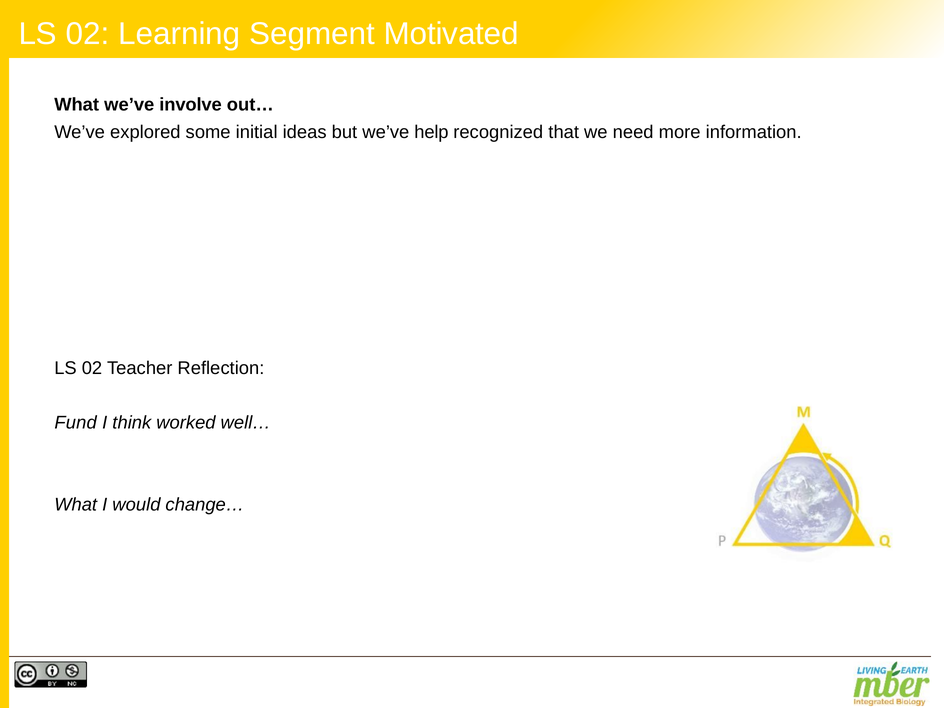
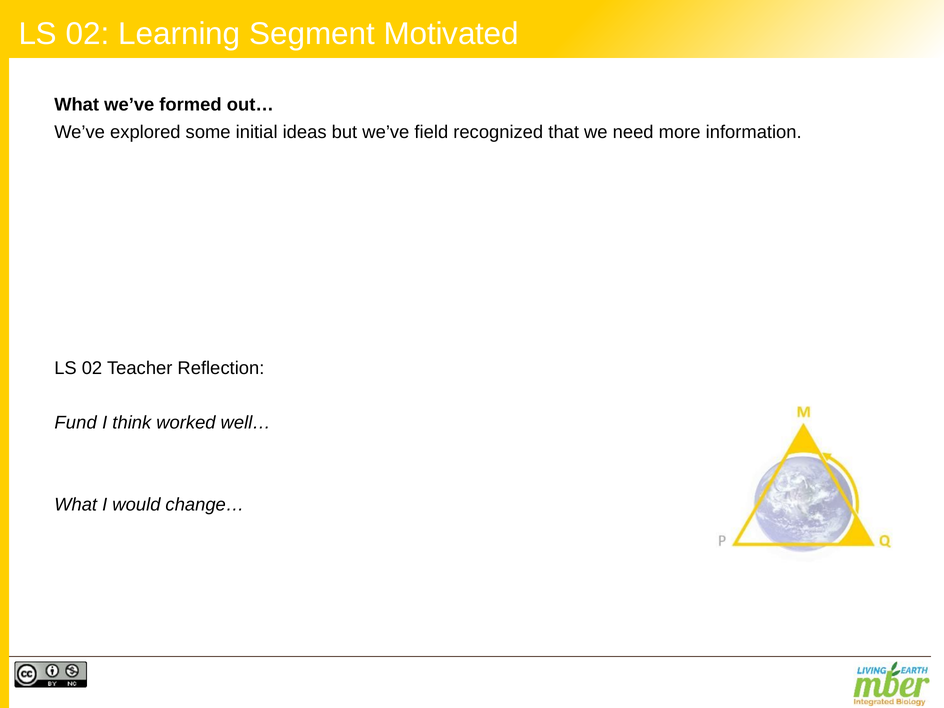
involve: involve -> formed (190, 105)
help: help -> field (431, 132)
